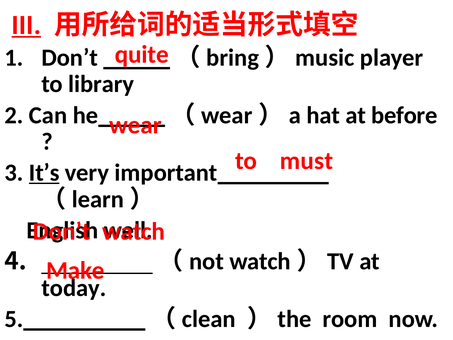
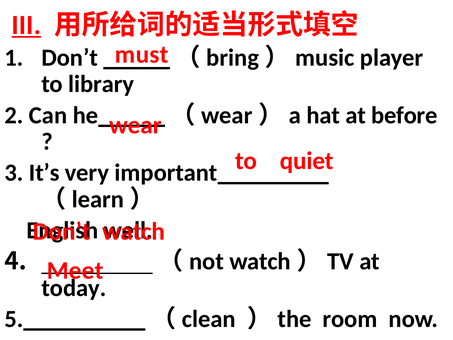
quite: quite -> must (142, 54)
must: must -> quiet (307, 161)
It’s underline: present -> none (44, 173)
Make: Make -> Meet (75, 270)
